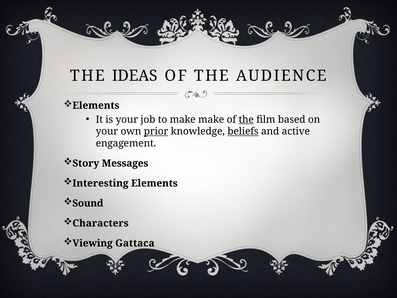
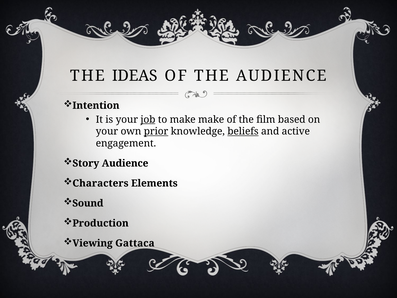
Elements: Elements -> Intention (96, 105)
job underline: none -> present (148, 119)
the underline: present -> none (246, 119)
Story Messages: Messages -> Audience (125, 163)
Interesting: Interesting -> Characters (100, 183)
Characters: Characters -> Production (101, 223)
